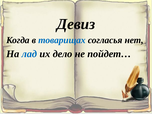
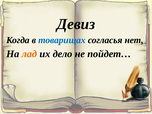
лад colour: blue -> orange (29, 54)
